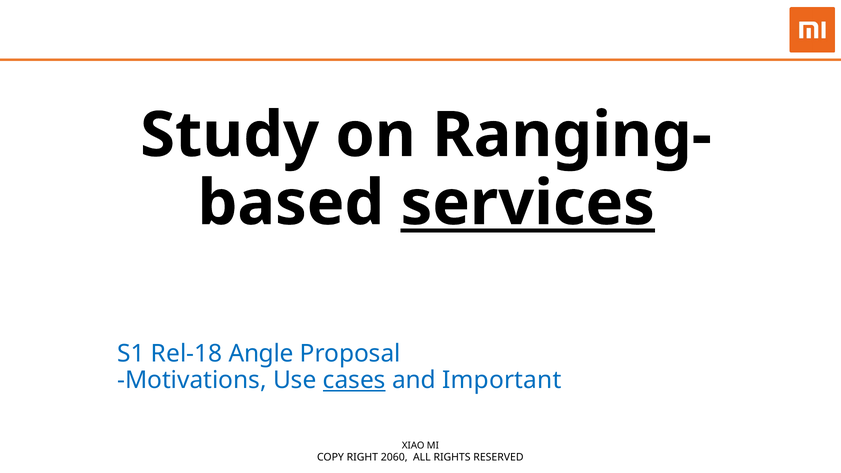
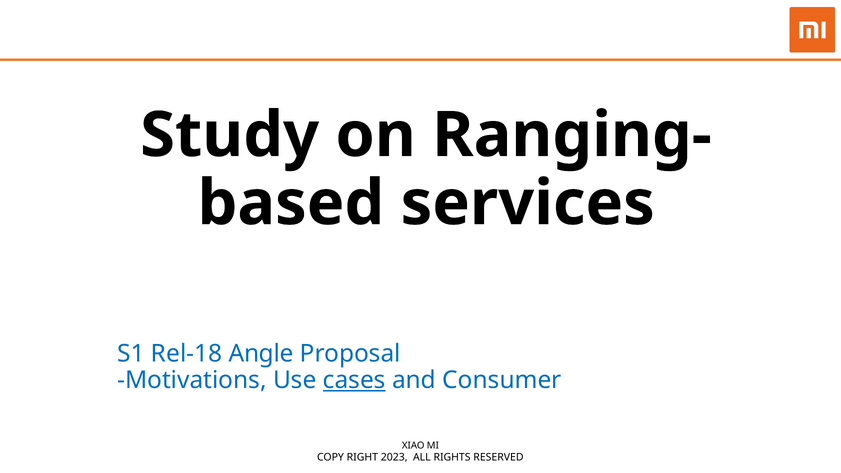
services underline: present -> none (528, 203)
Important: Important -> Consumer (502, 380)
2060: 2060 -> 2023 (394, 458)
